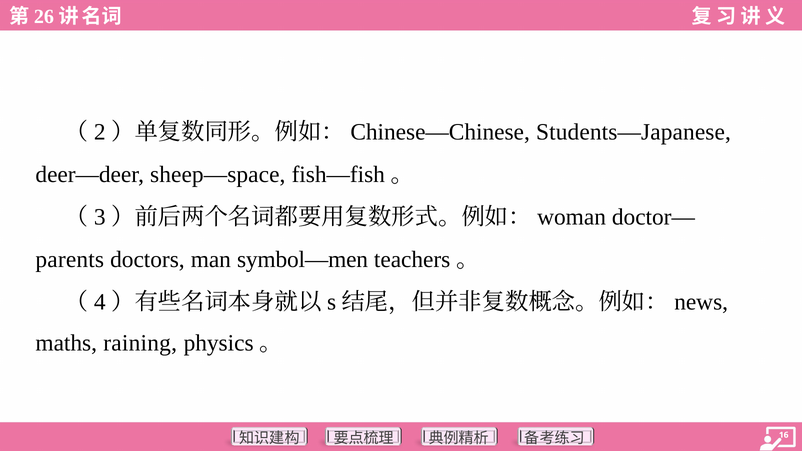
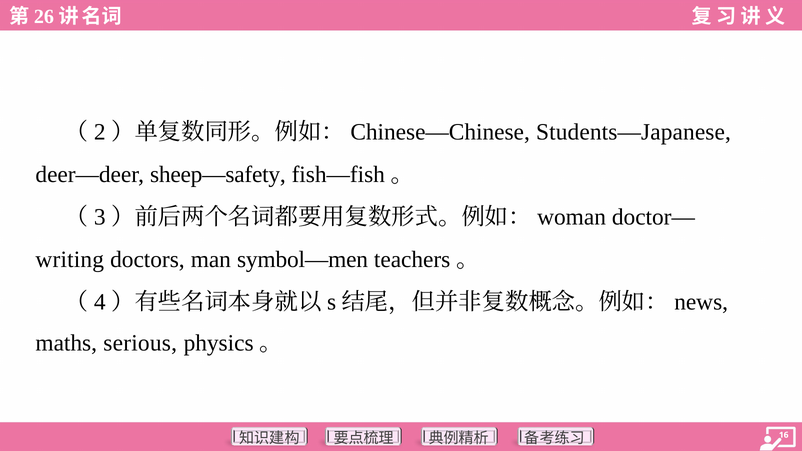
sheep—space: sheep—space -> sheep—safety (218, 174)
parents: parents -> writing (70, 260)
raining: raining -> serious (140, 343)
